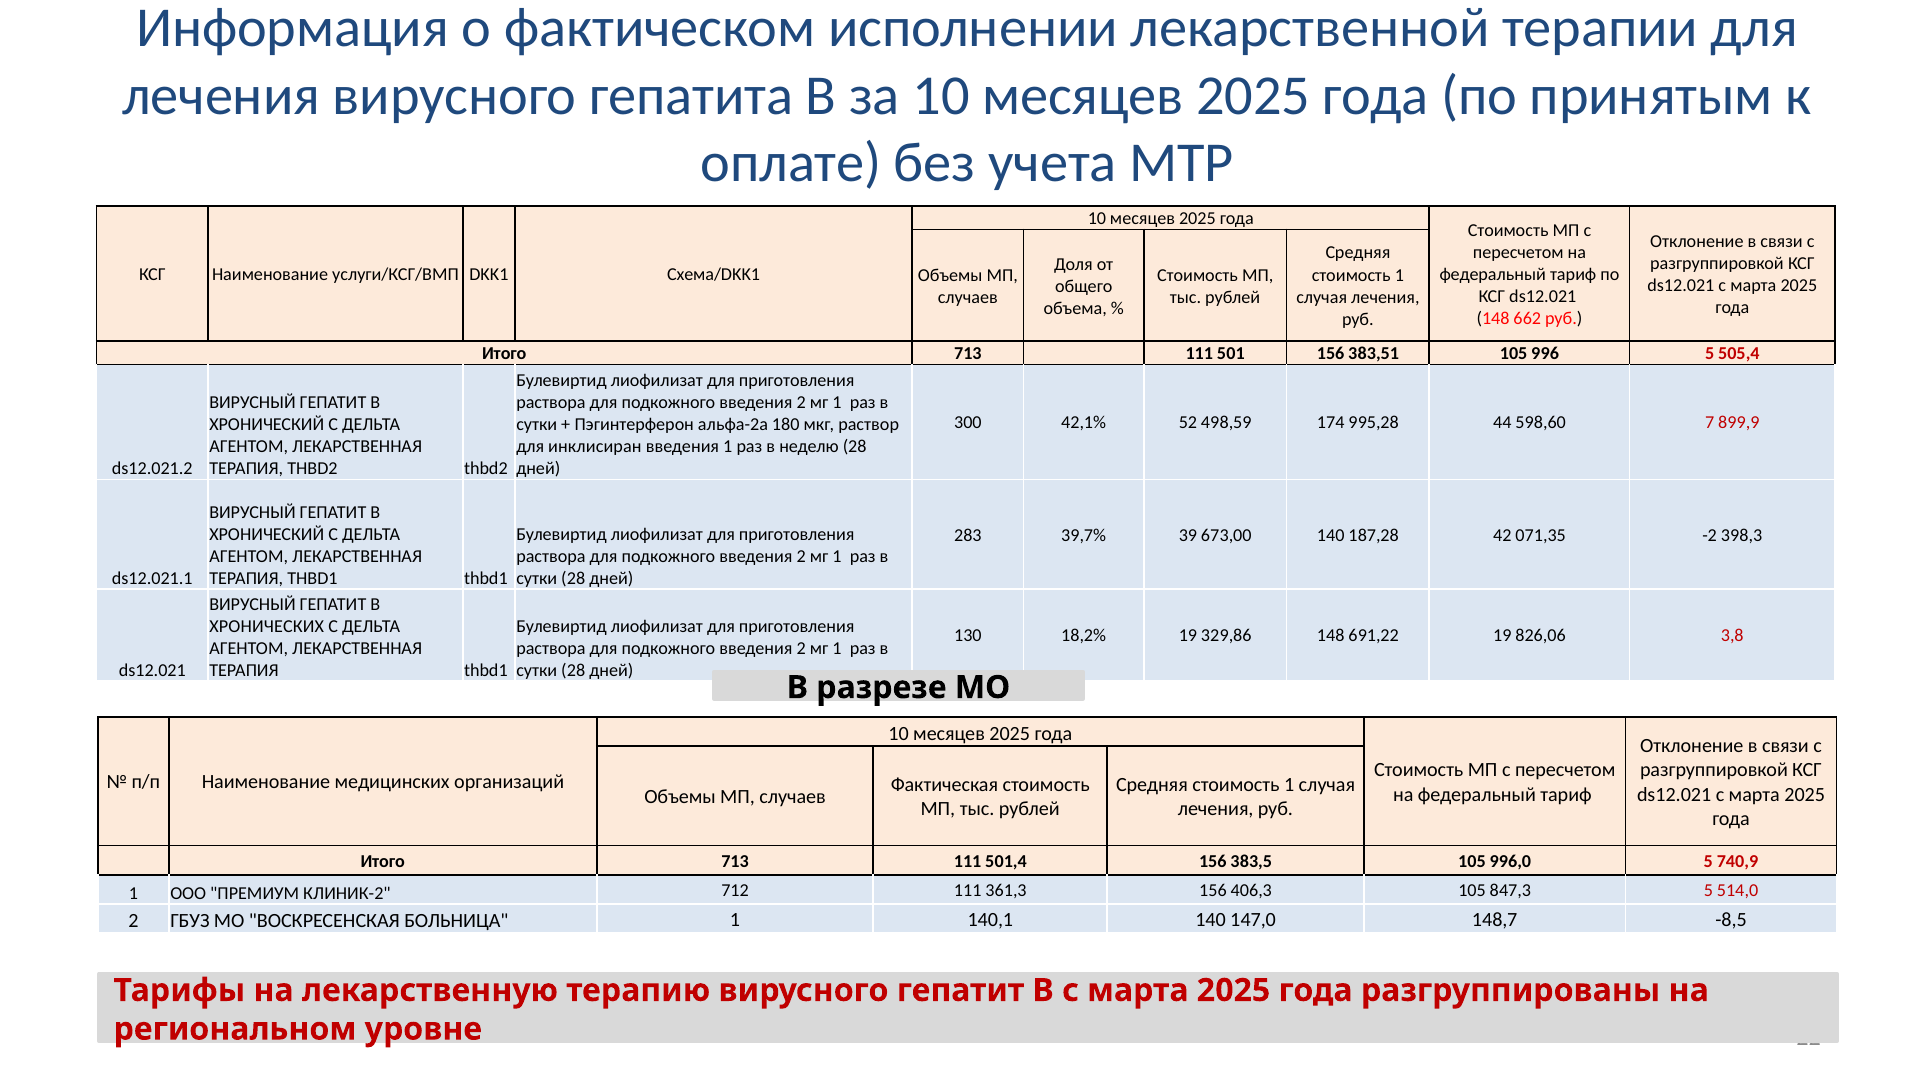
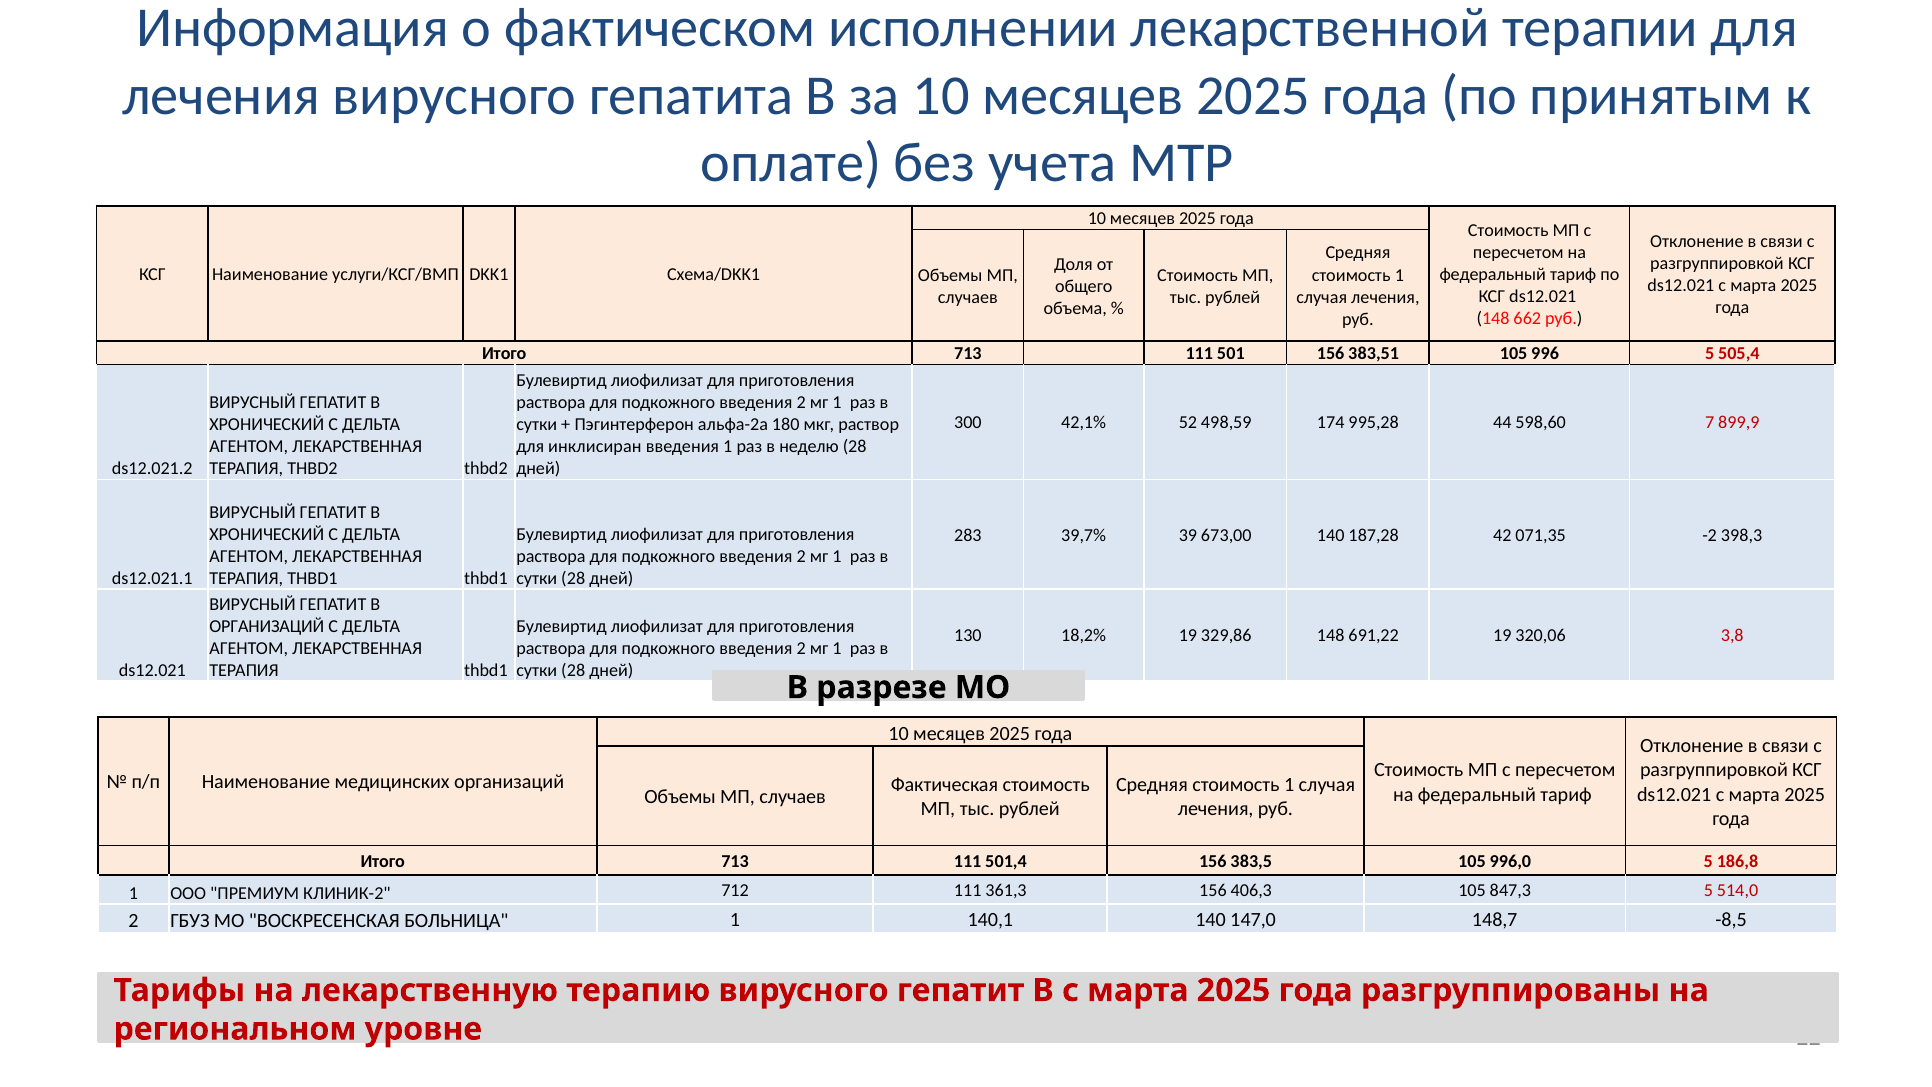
ХРОНИЧЕСКИХ: ХРОНИЧЕСКИХ -> ОРГАНИЗАЦИЙ (267, 626)
826,06: 826,06 -> 320,06 (1541, 636)
740,9: 740,9 -> 186,8 (1738, 861)
